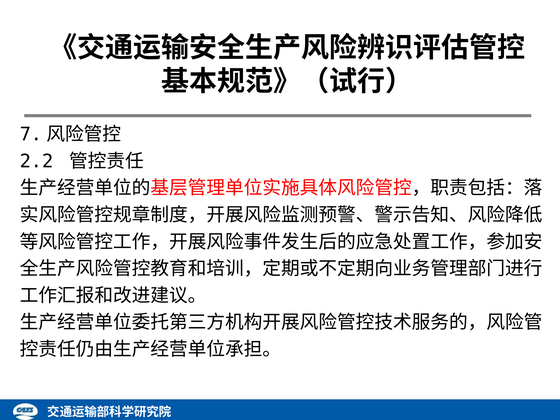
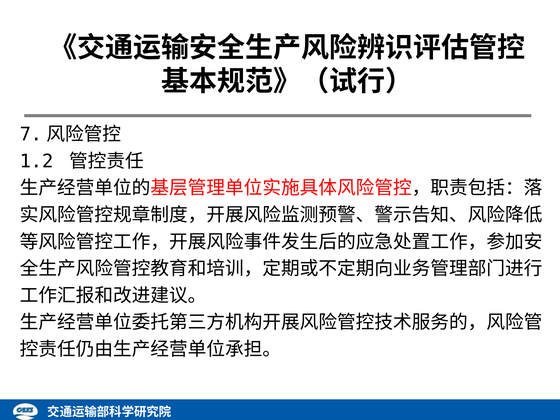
2.2: 2.2 -> 1.2 (37, 161)
